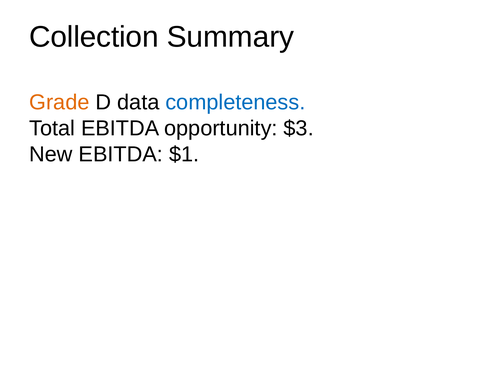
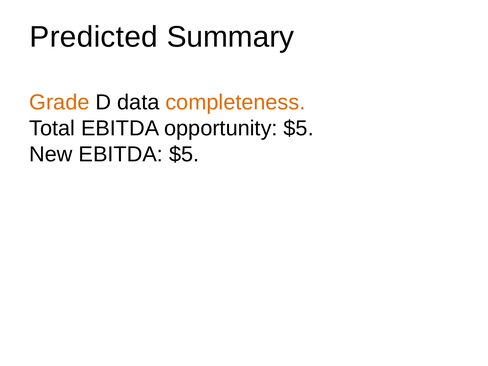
Collection: Collection -> Predicted (94, 37)
completeness colour: blue -> orange (235, 102)
opportunity $3: $3 -> $5 (299, 128)
EBITDA $1: $1 -> $5 (184, 154)
